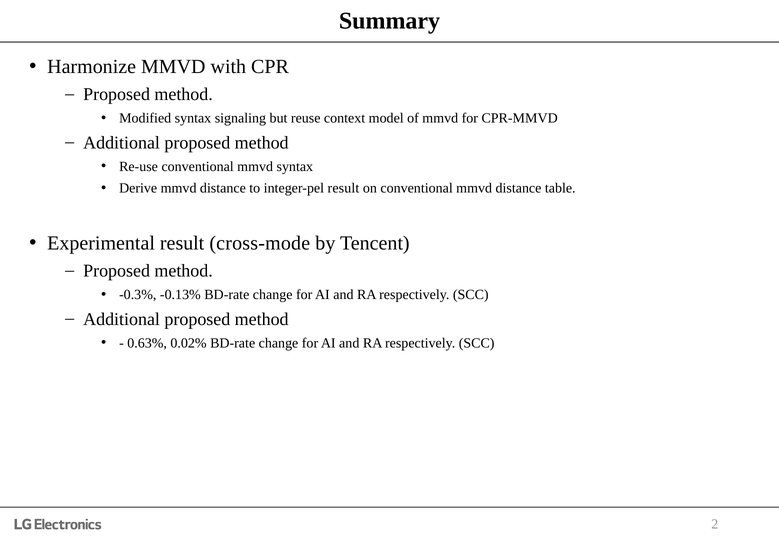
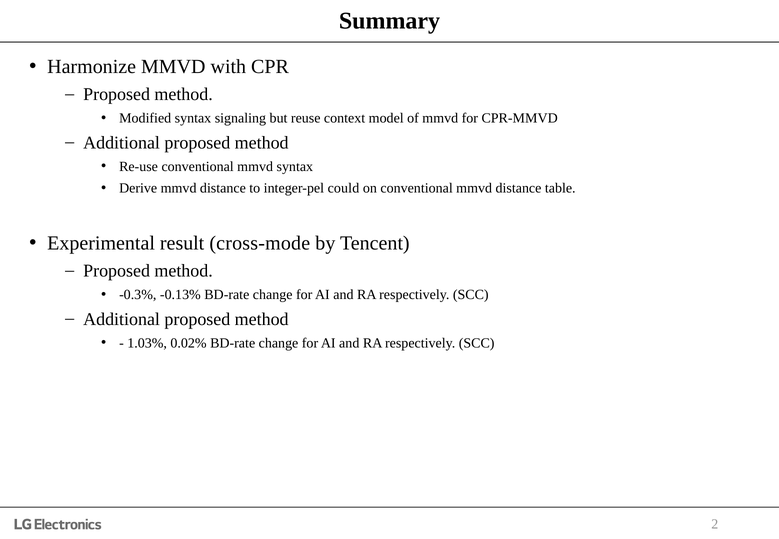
integer-pel result: result -> could (343, 188)
0.63%: 0.63% -> 1.03% (147, 343)
